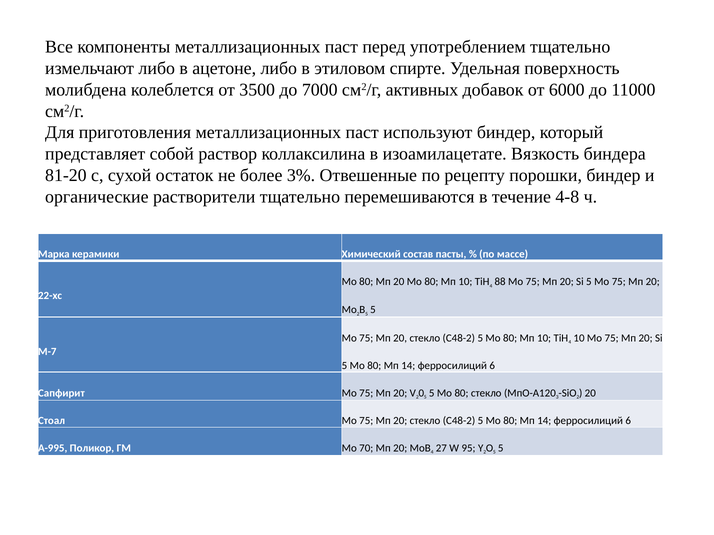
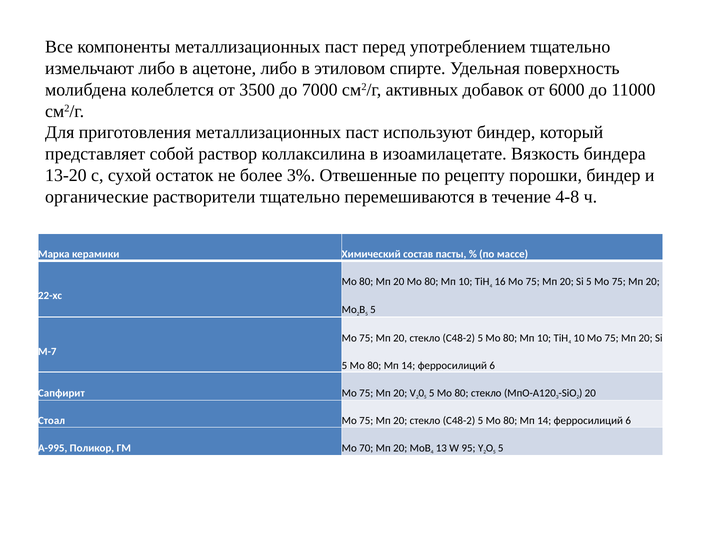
81-20: 81-20 -> 13-20 (66, 176)
88: 88 -> 16 (500, 282)
27: 27 -> 13 (441, 449)
